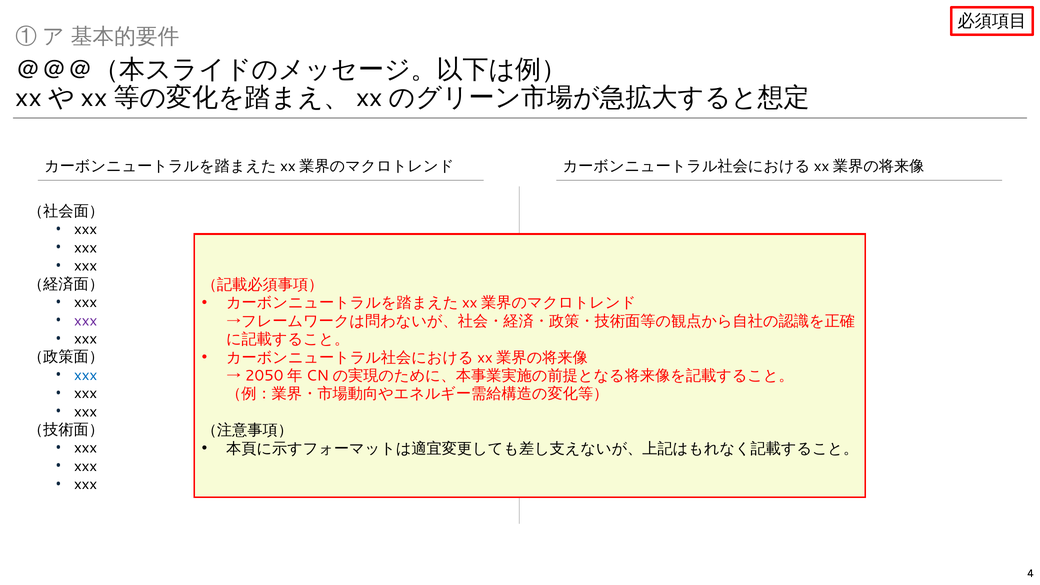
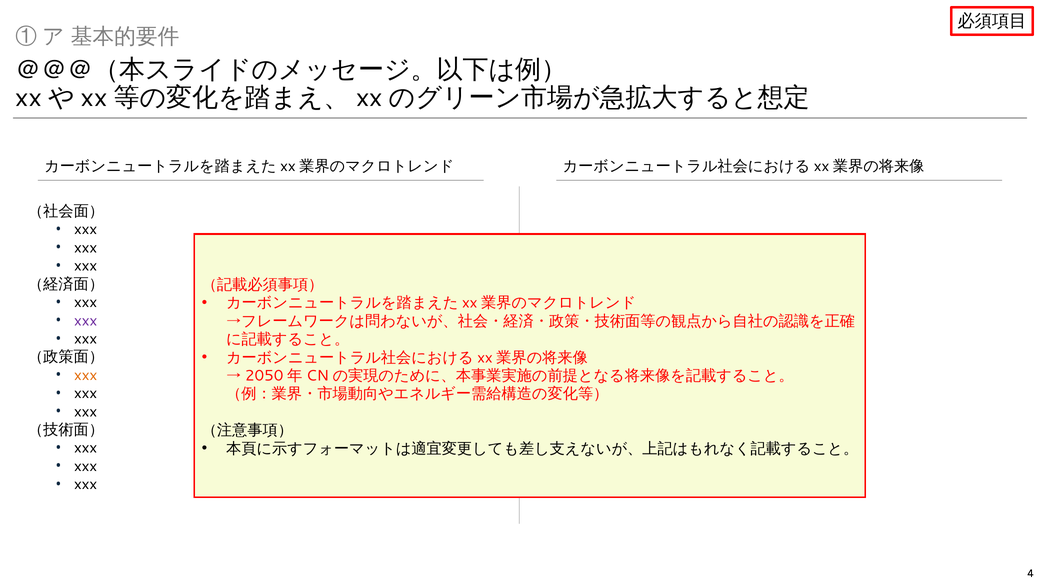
xxx colour: blue -> orange (86, 375)
